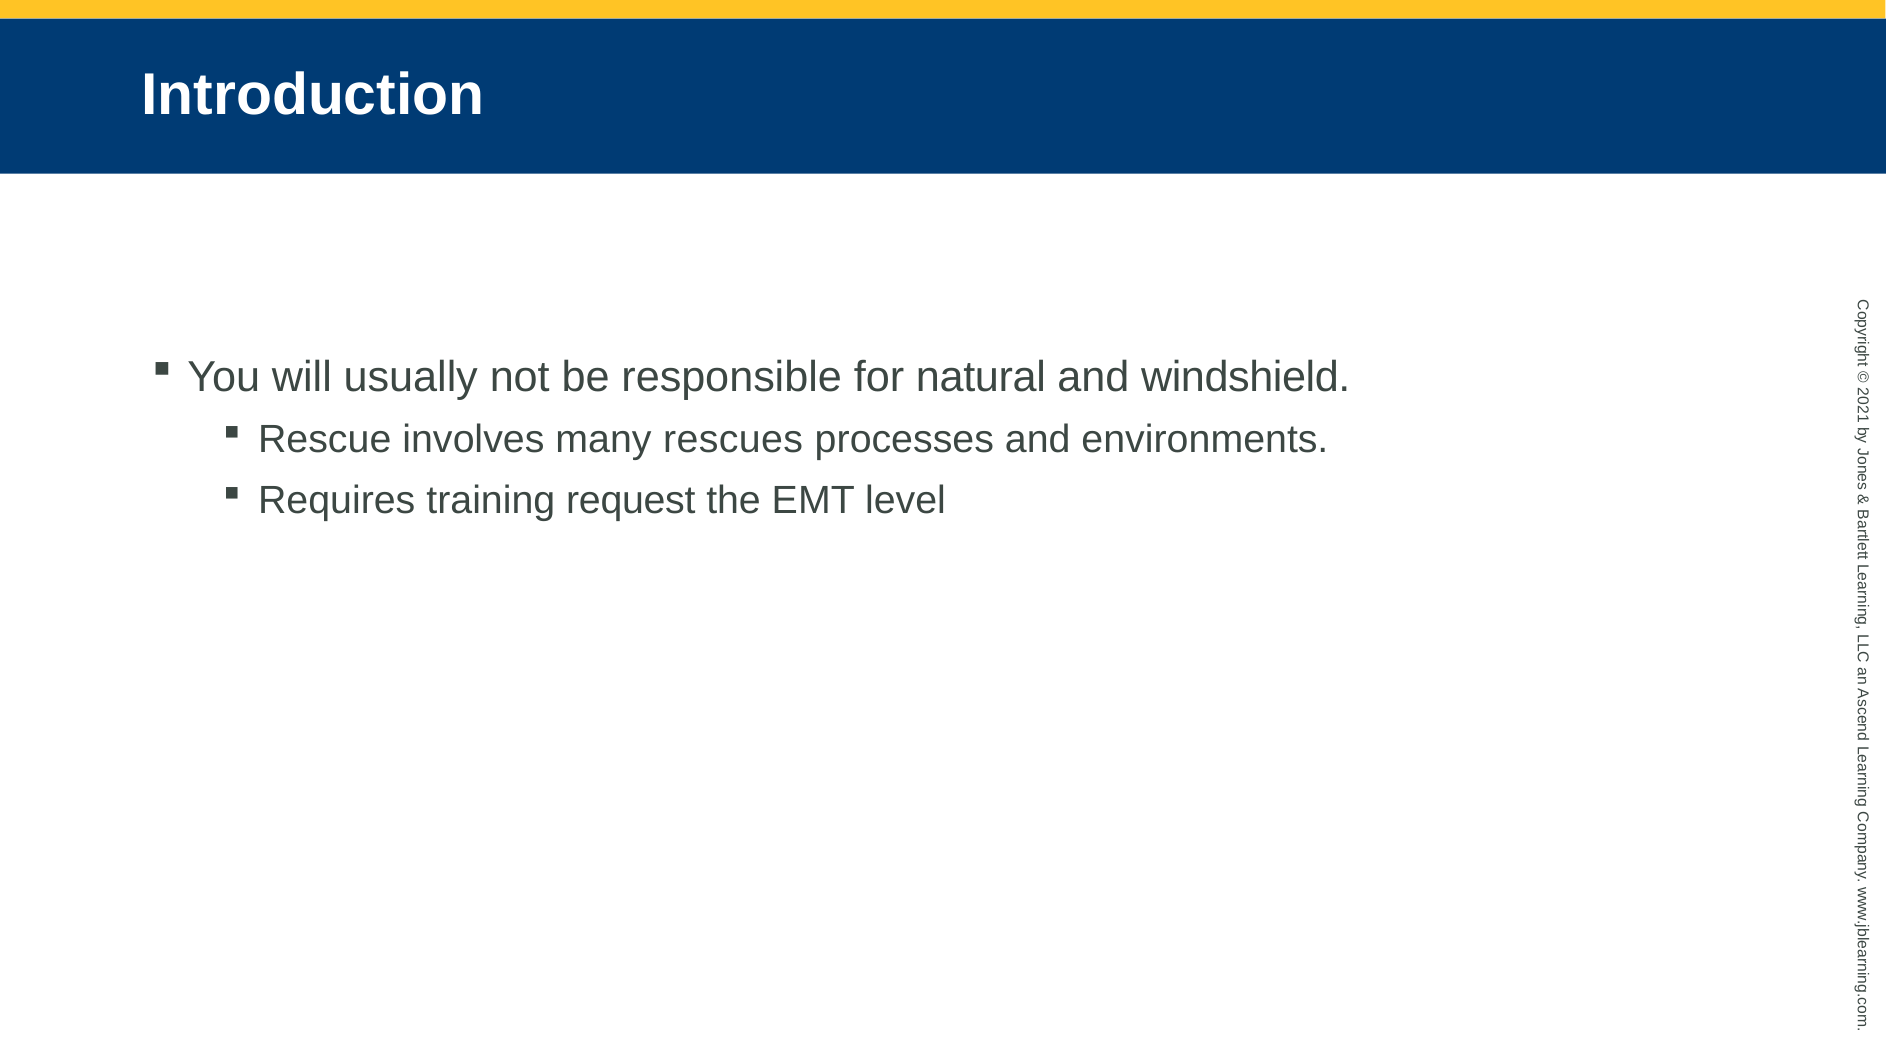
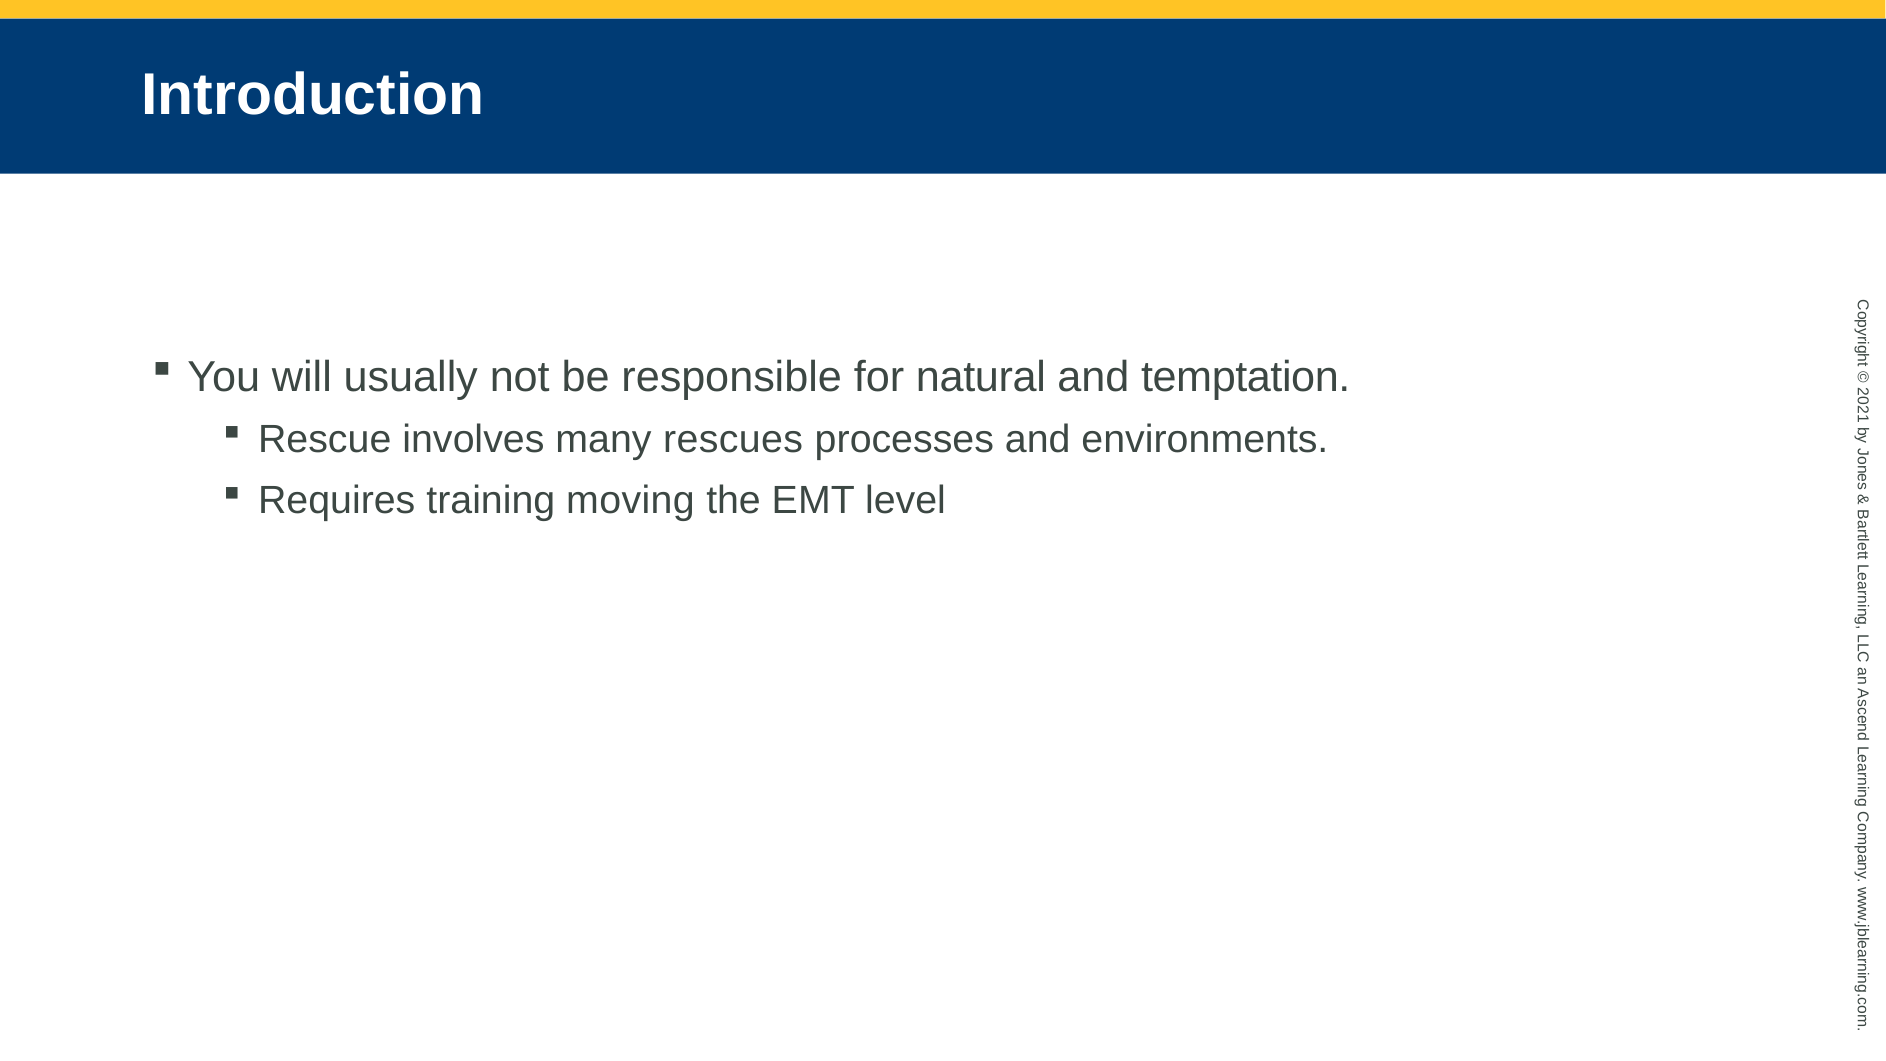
windshield: windshield -> temptation (1246, 377)
request: request -> moving (630, 501)
